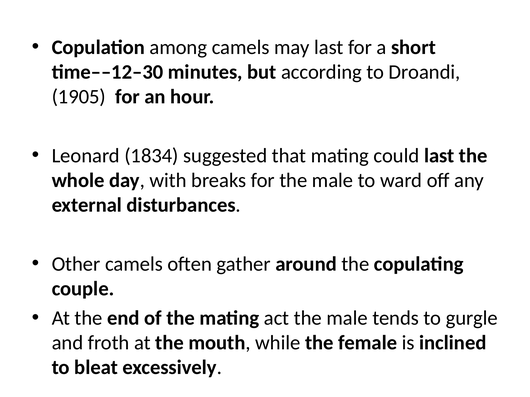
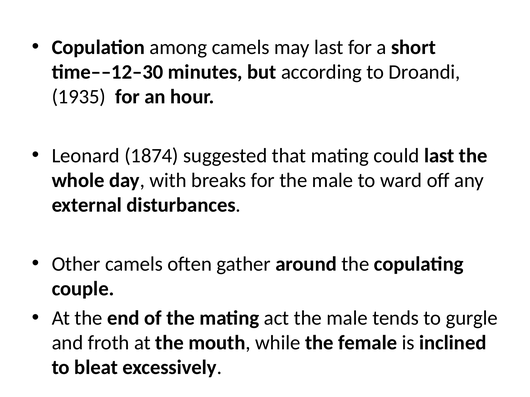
1905: 1905 -> 1935 (79, 97)
1834: 1834 -> 1874 (151, 156)
